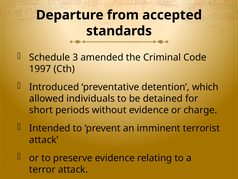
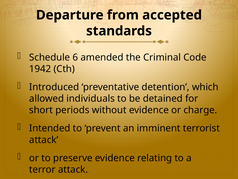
3: 3 -> 6 (75, 57)
1997: 1997 -> 1942 (40, 69)
